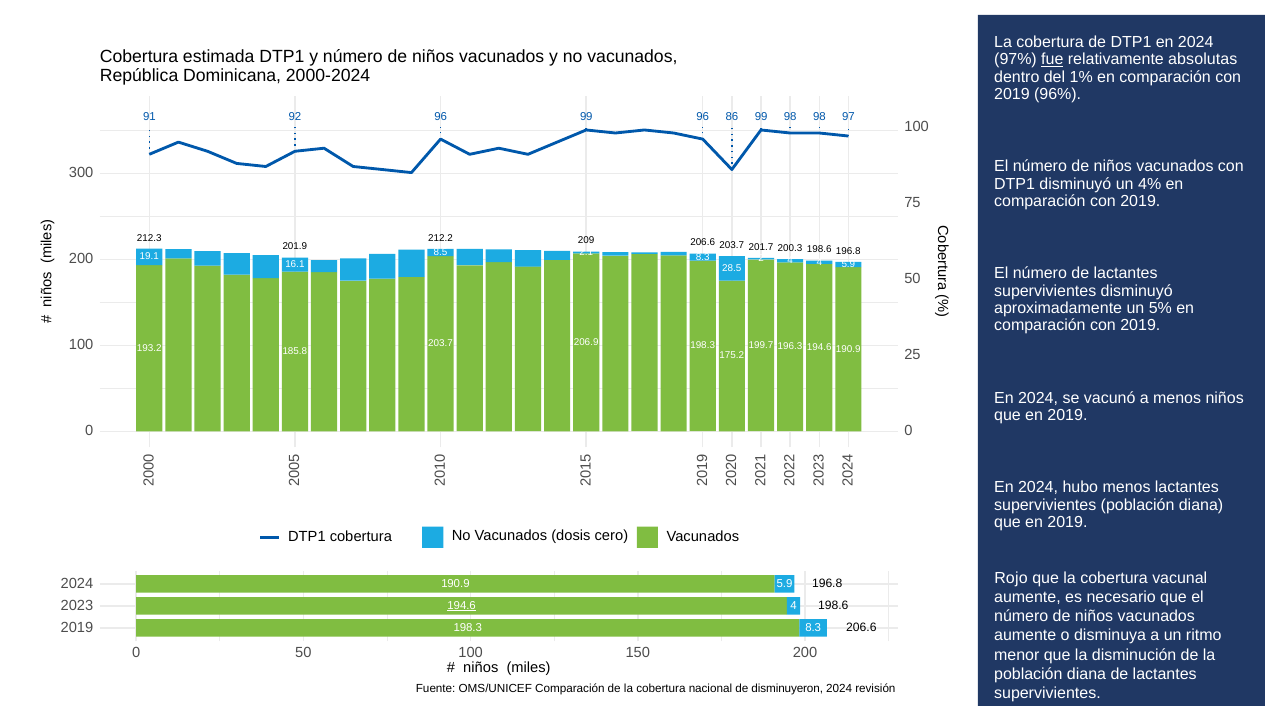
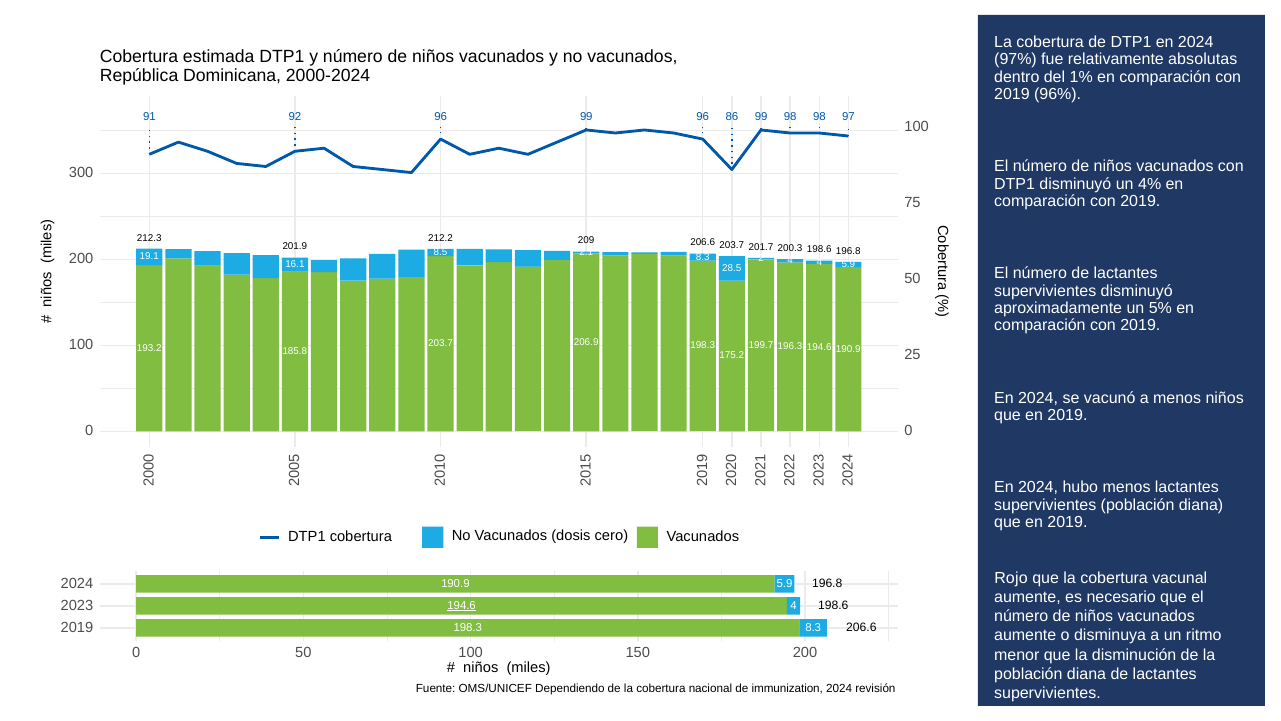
fue underline: present -> none (1052, 59)
OMS/UNICEF Comparación: Comparación -> Dependiendo (570, 688)
disminuyeron: disminuyeron -> immunization (787, 688)
